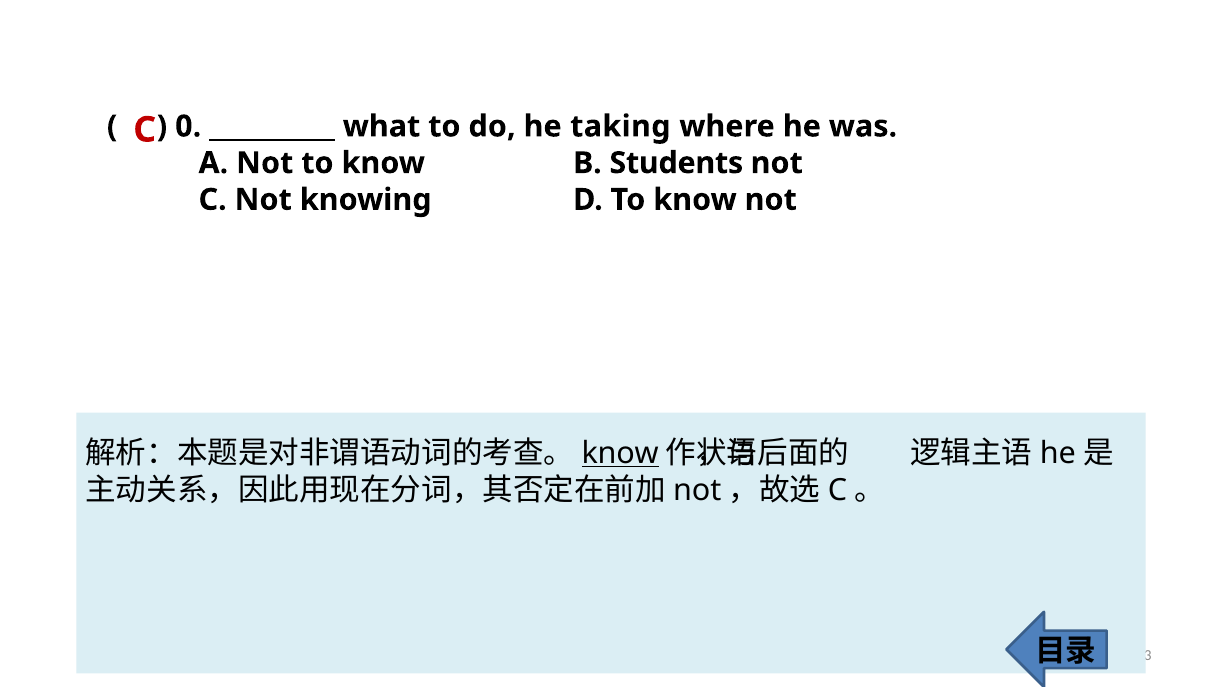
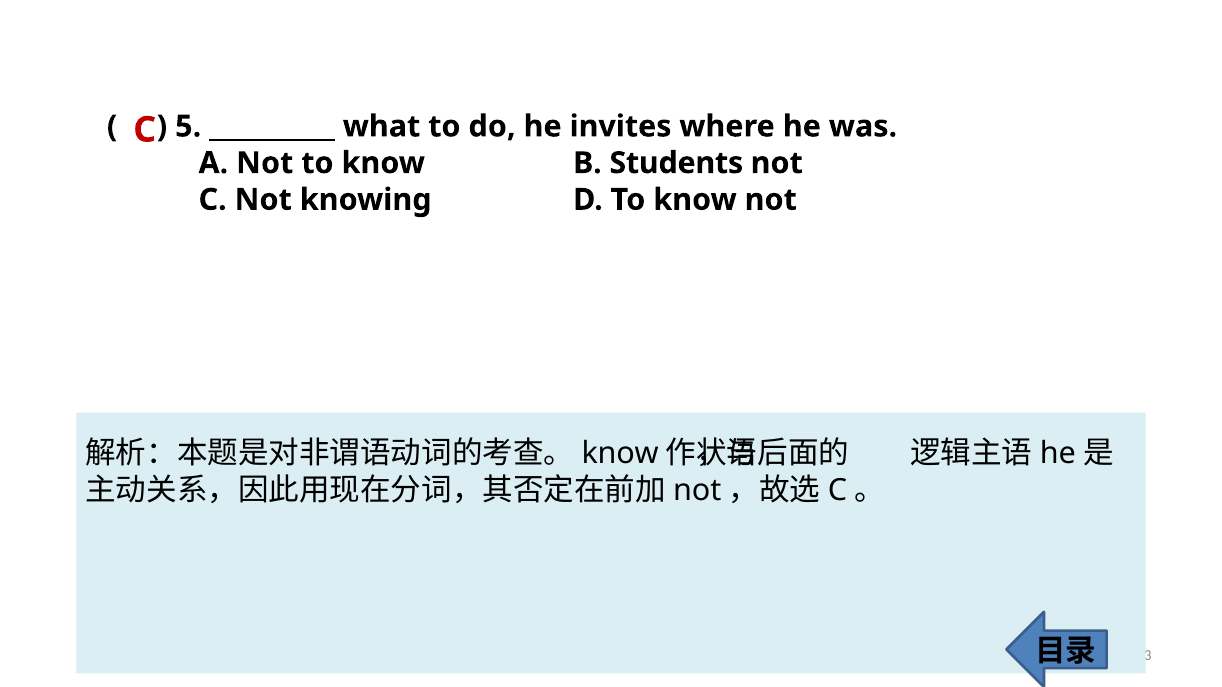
0: 0 -> 5 (188, 126)
taking: taking -> invites (621, 126)
know underline: present -> none (620, 454)
